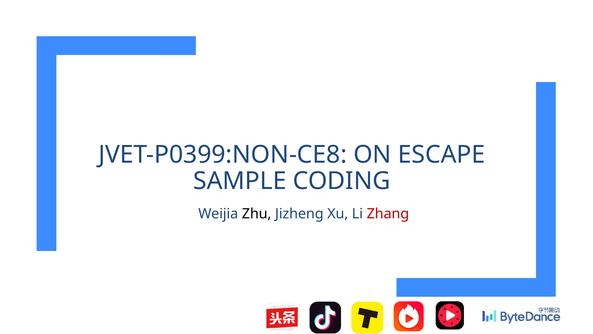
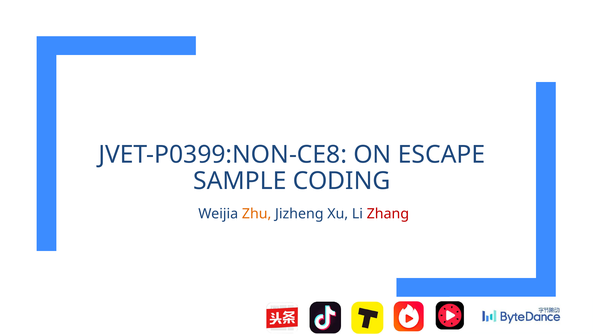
Zhu colour: black -> orange (257, 214)
